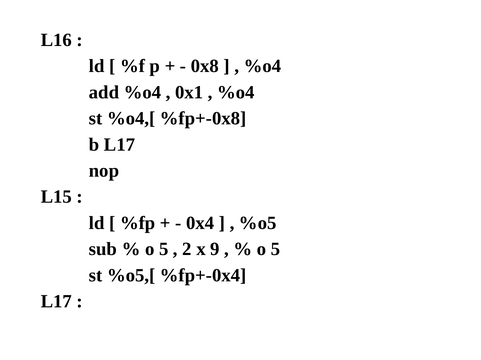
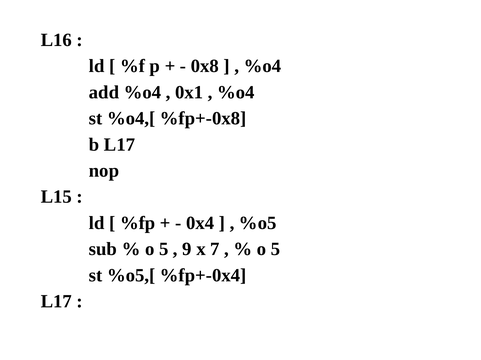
2: 2 -> 9 (187, 250)
9: 9 -> 7 (215, 250)
